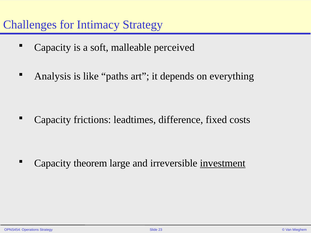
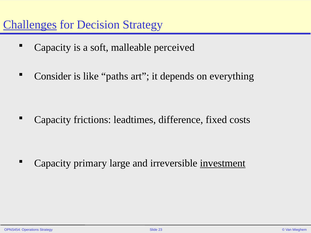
Challenges underline: none -> present (30, 25)
Intimacy: Intimacy -> Decision (98, 25)
Analysis: Analysis -> Consider (53, 76)
theorem: theorem -> primary (90, 163)
